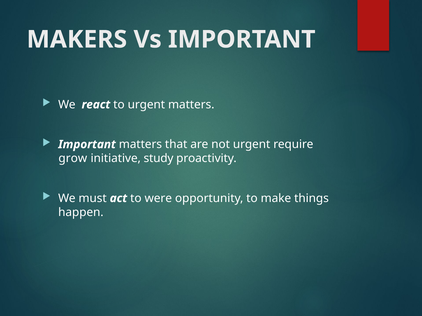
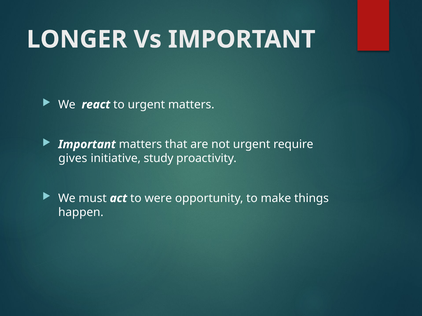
MAKERS: MAKERS -> LONGER (77, 40)
grow: grow -> gives (73, 159)
